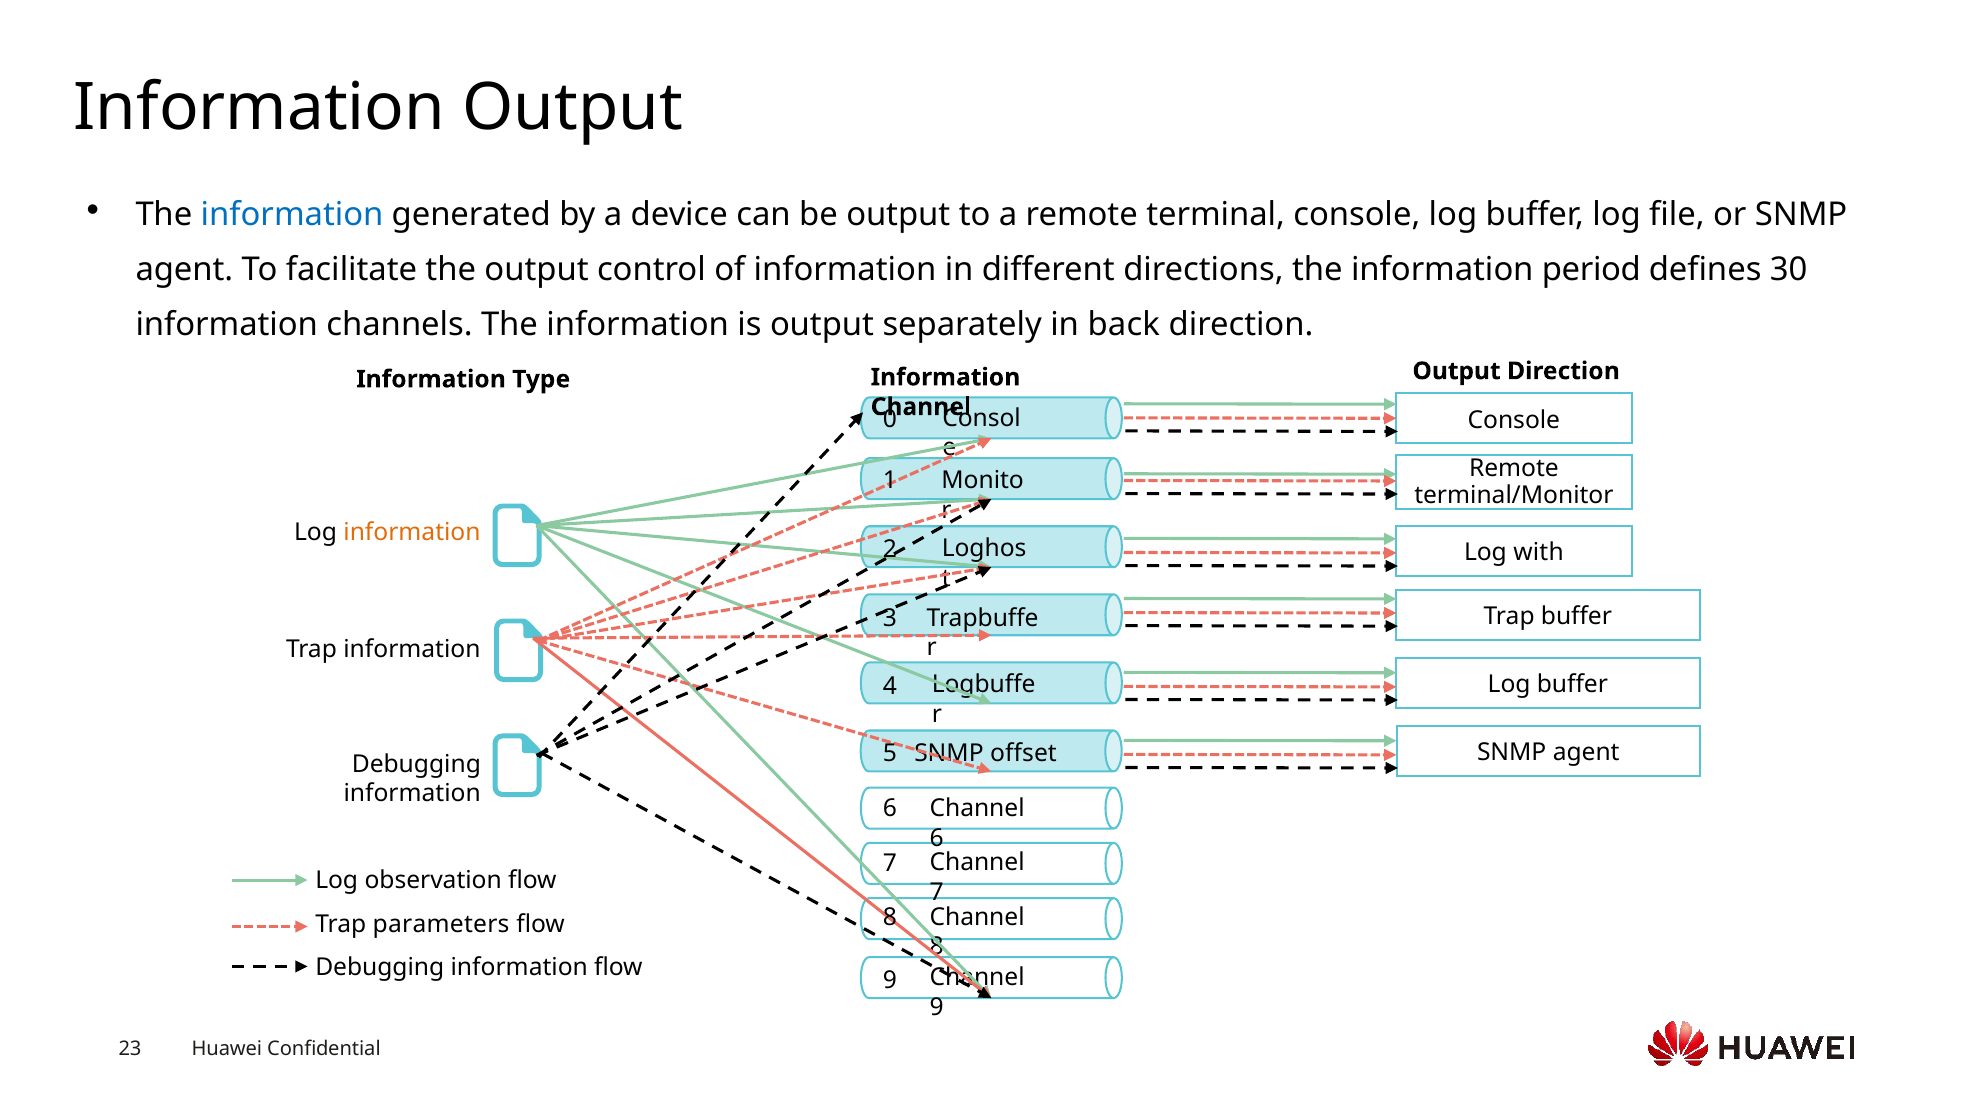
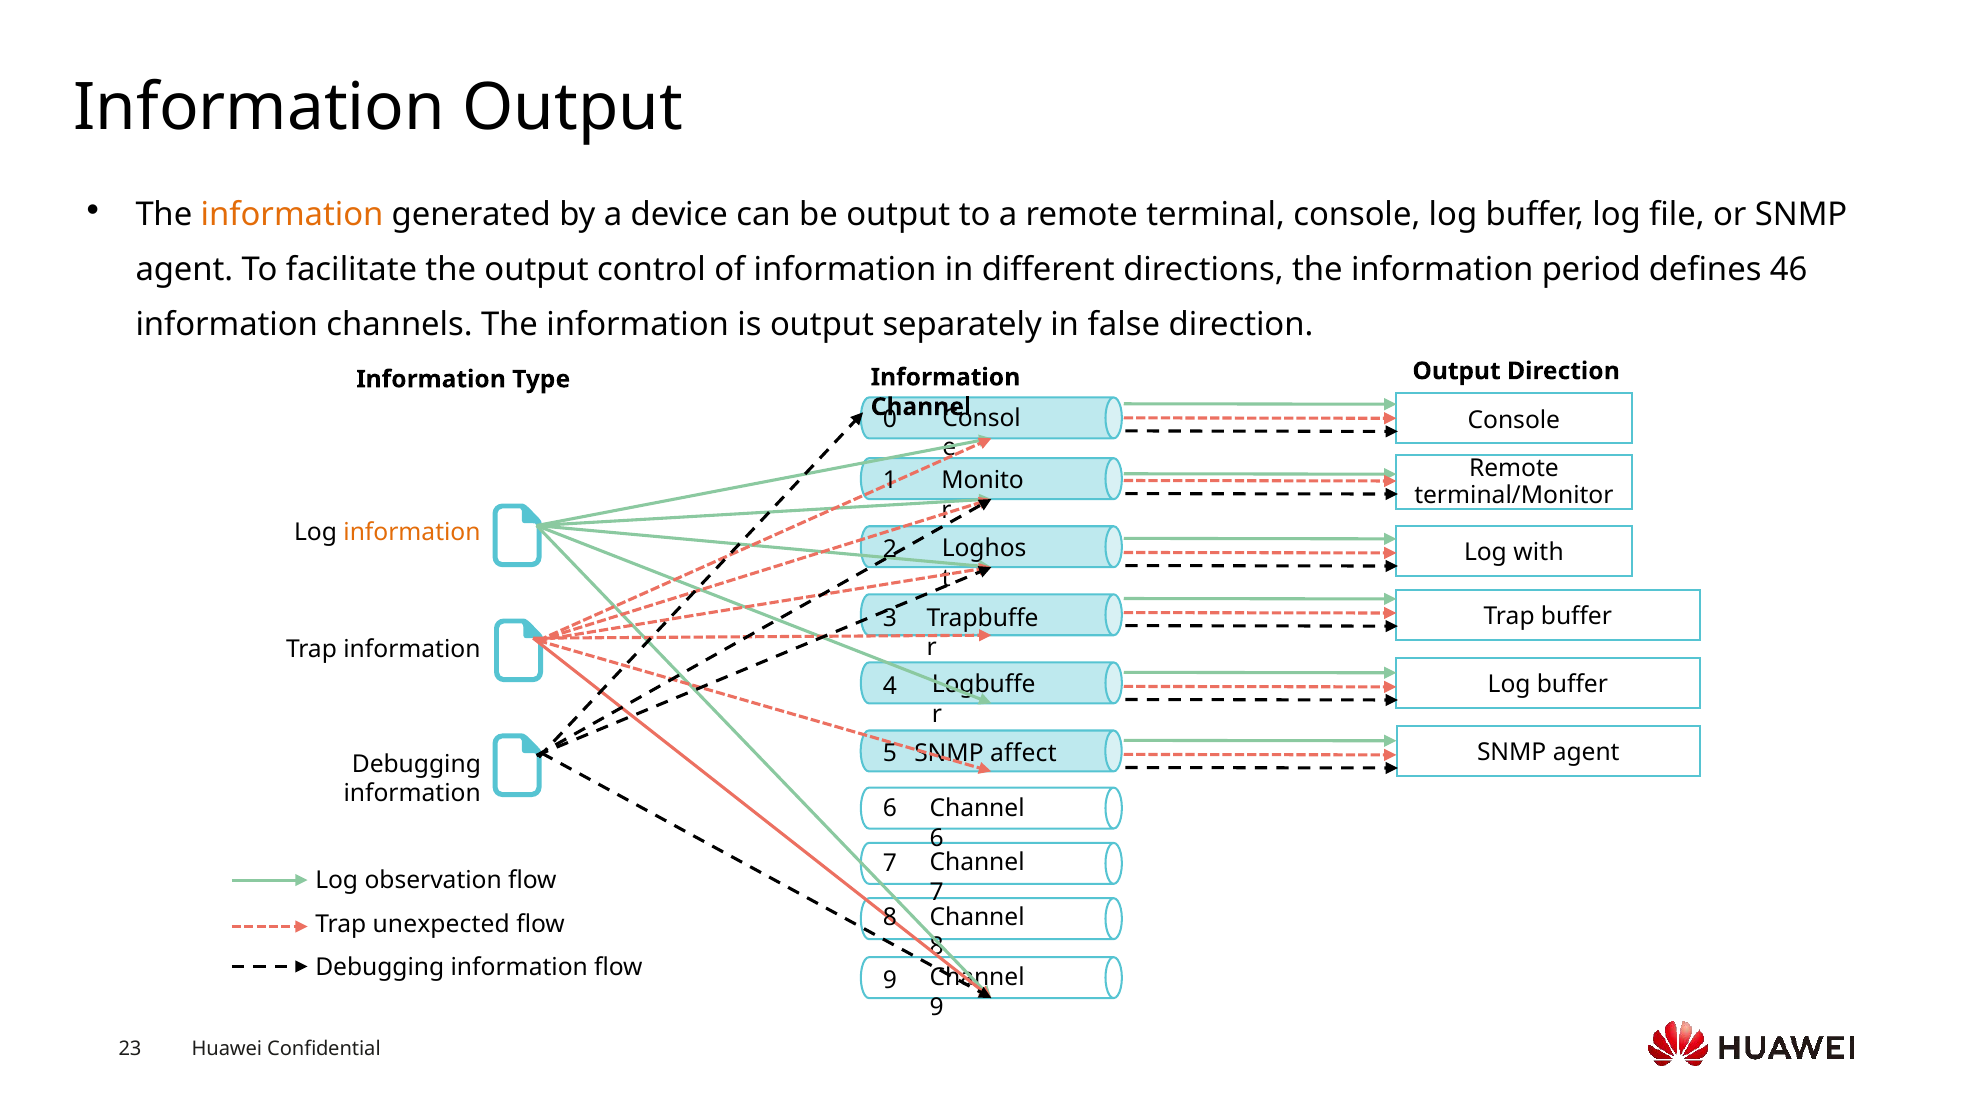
information colour: blue -> orange (292, 214)
30: 30 -> 46 (1789, 269)
back: back -> false (1124, 325)
offset: offset -> affect (1023, 753)
parameters: parameters -> unexpected (441, 924)
